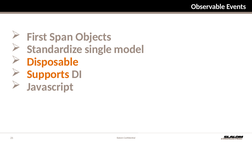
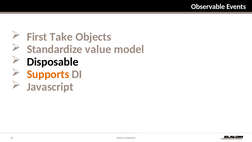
Span: Span -> Take (61, 37)
single: single -> value (98, 49)
Disposable colour: orange -> black (53, 62)
